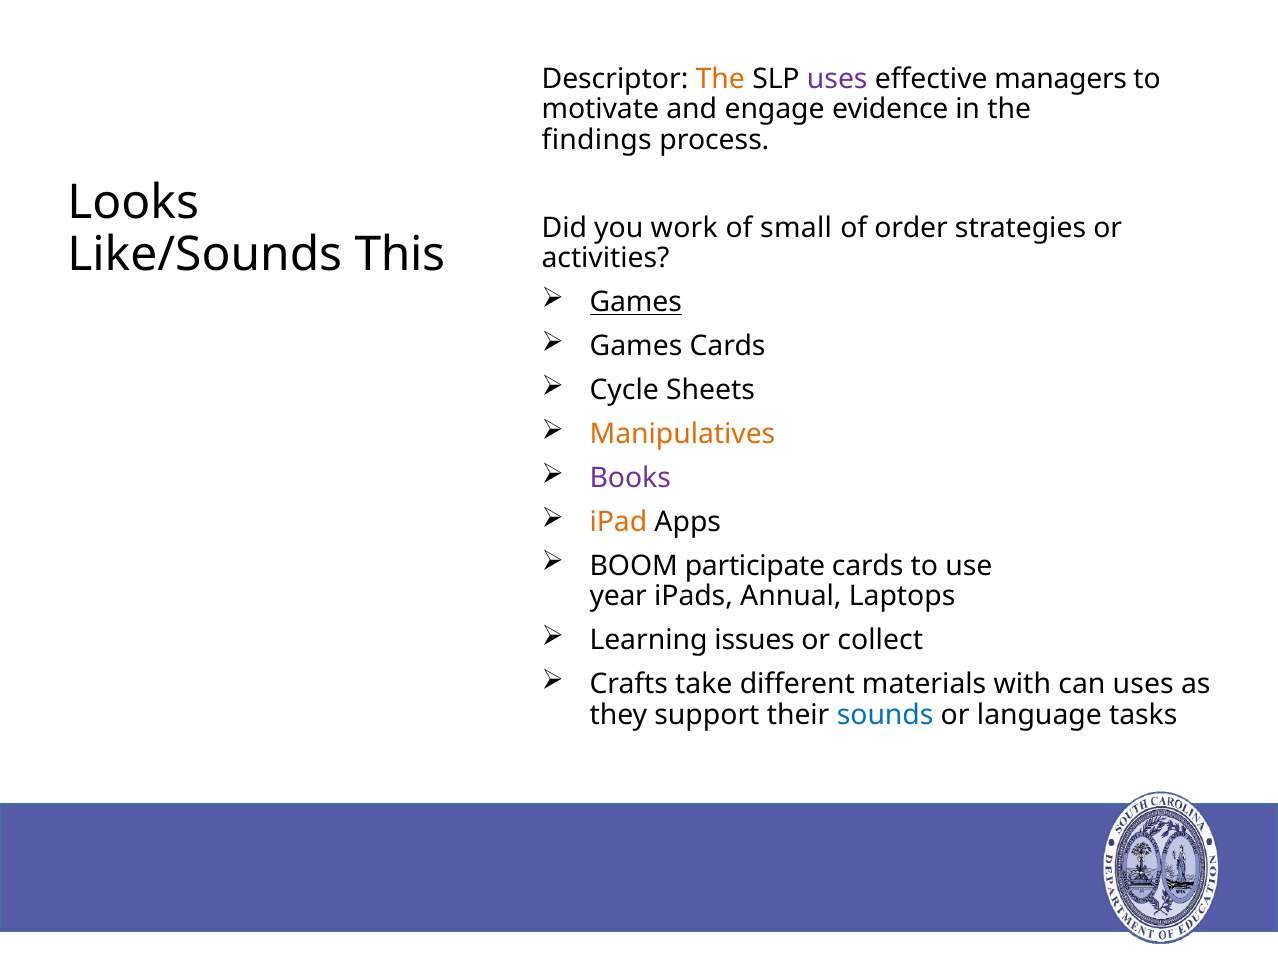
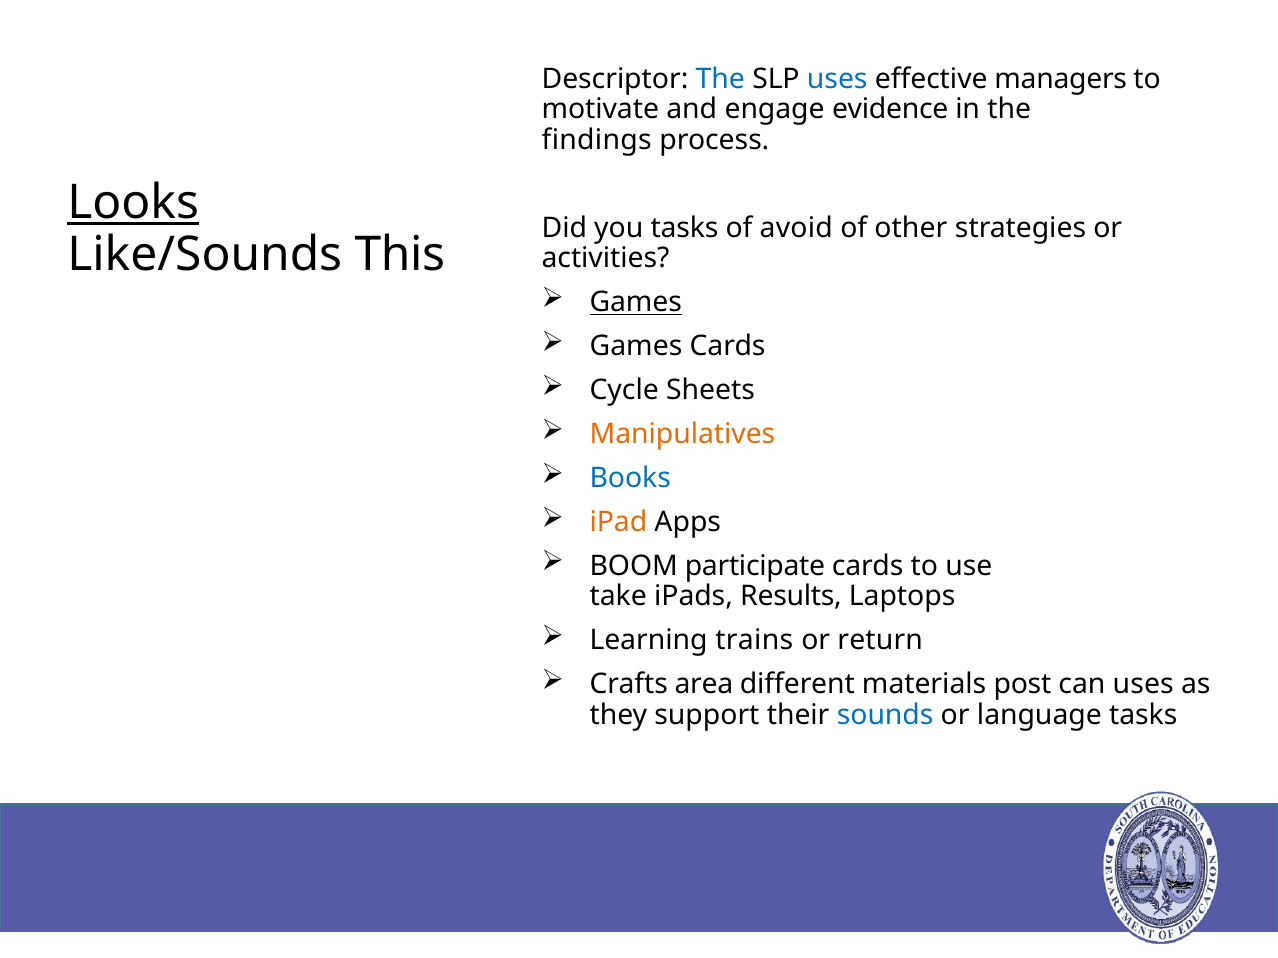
The colour: orange -> blue (720, 79)
uses colour: purple -> blue (837, 79)
Looks underline: none -> present (133, 203)
you work: work -> tasks (684, 228)
small: small -> avoid (796, 228)
order: order -> other (911, 228)
Books colour: purple -> blue (630, 478)
year: year -> take (618, 597)
Annual: Annual -> Results (791, 597)
issues: issues -> trains (754, 641)
collect: collect -> return (880, 641)
take: take -> area (704, 685)
with: with -> post (1022, 685)
